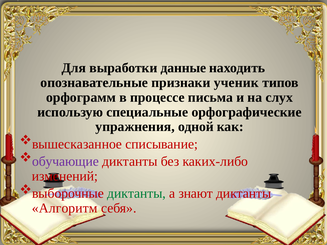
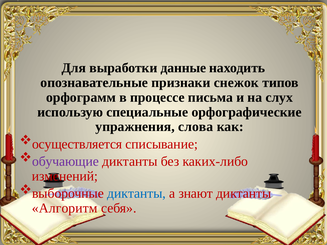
ученик: ученик -> снежок (236, 83)
одной: одной -> слова (196, 127)
вышесказанное: вышесказанное -> осуществляется (77, 144)
диктанты colour: green -> blue (137, 194)
